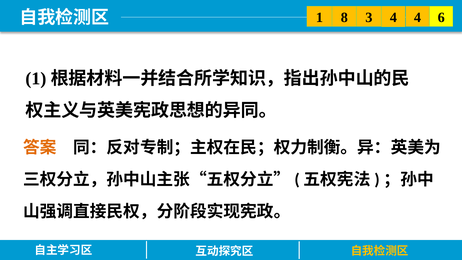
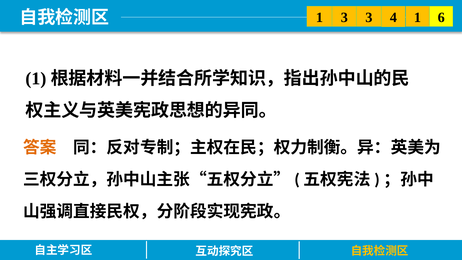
1 8: 8 -> 3 (344, 17)
3 4: 4 -> 1 (417, 17)
